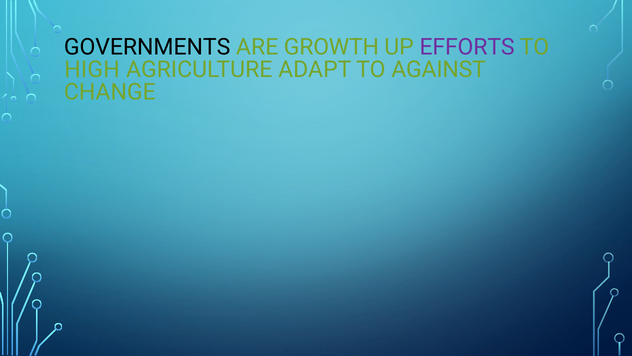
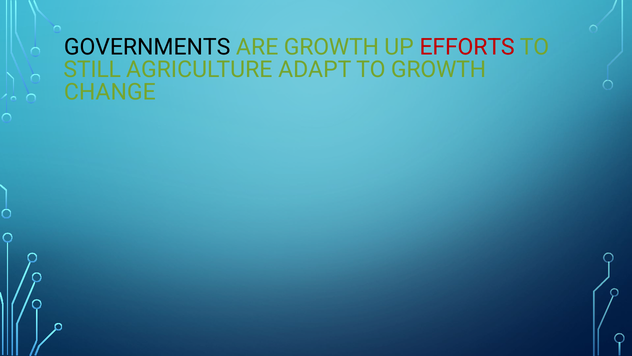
EFFORTS colour: purple -> red (467, 47)
HIGH: HIGH -> STILL (92, 69)
TO AGAINST: AGAINST -> GROWTH (439, 69)
